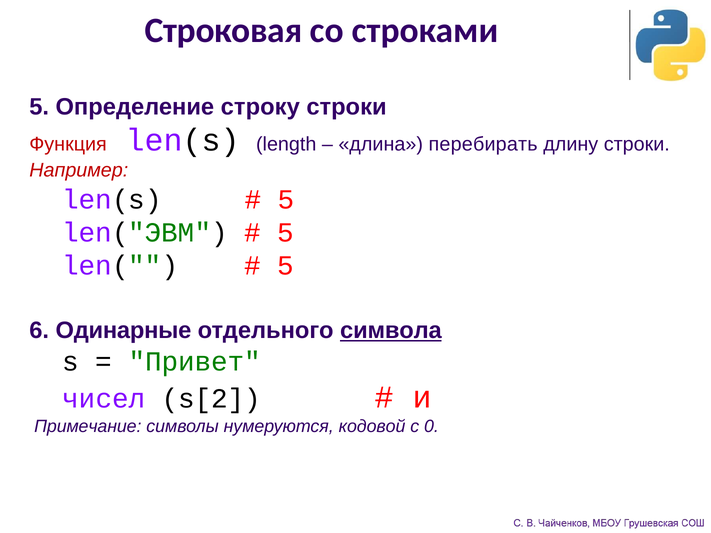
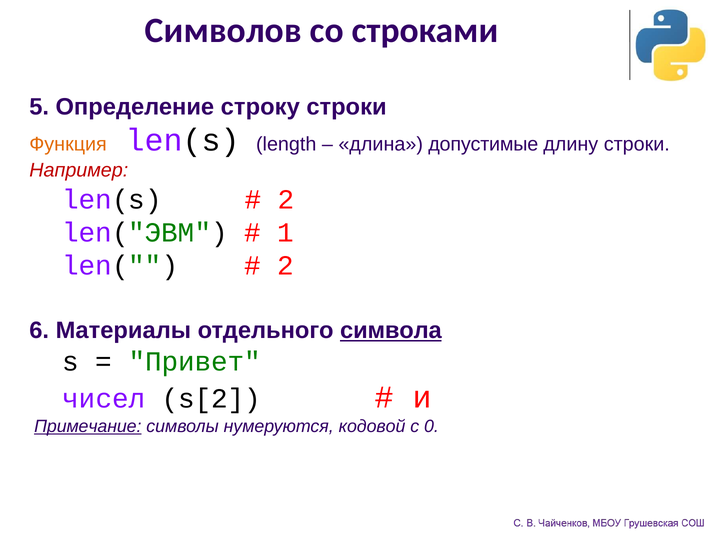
Строковая: Строковая -> Символов (223, 31)
Функция colour: red -> orange (68, 144)
перебирать: перебирать -> допустимые (483, 144)
5: 5 -> 2 (286, 200)
5: 5 -> 1 (285, 233)
5: 5 -> 2 (285, 266)
Одинарные: Одинарные -> Материалы (123, 331)
Примечание underline: none -> present (88, 426)
